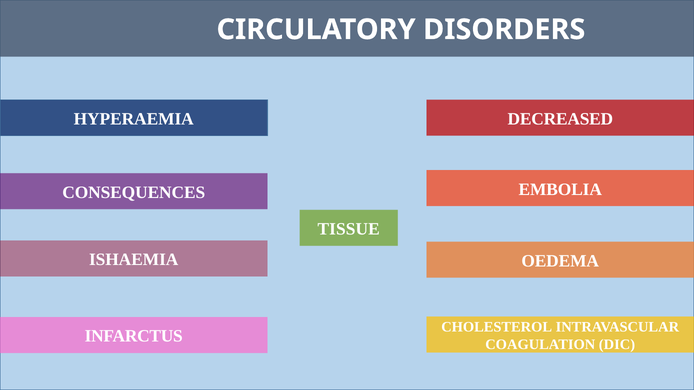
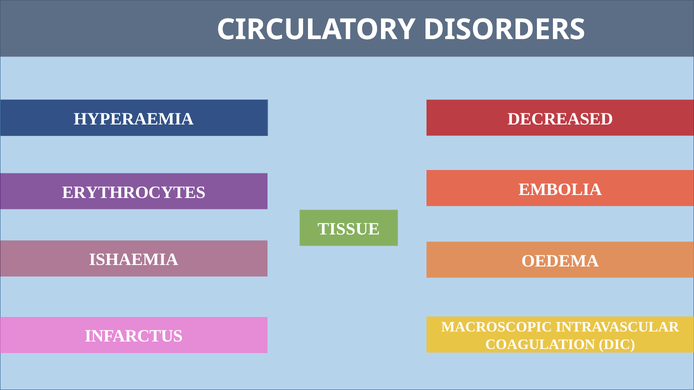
CONSEQUENCES: CONSEQUENCES -> ERYTHROCYTES (134, 193)
CHOLESTEROL: CHOLESTEROL -> MACROSCOPIC (497, 327)
